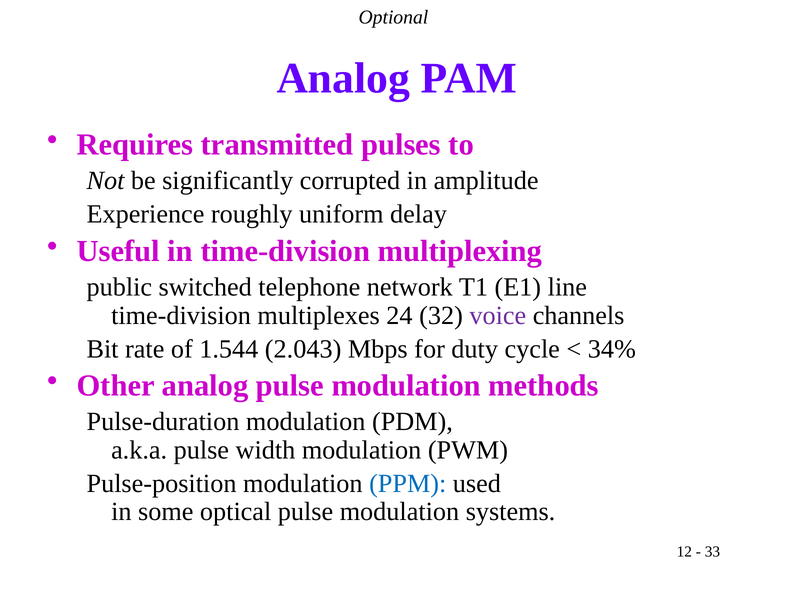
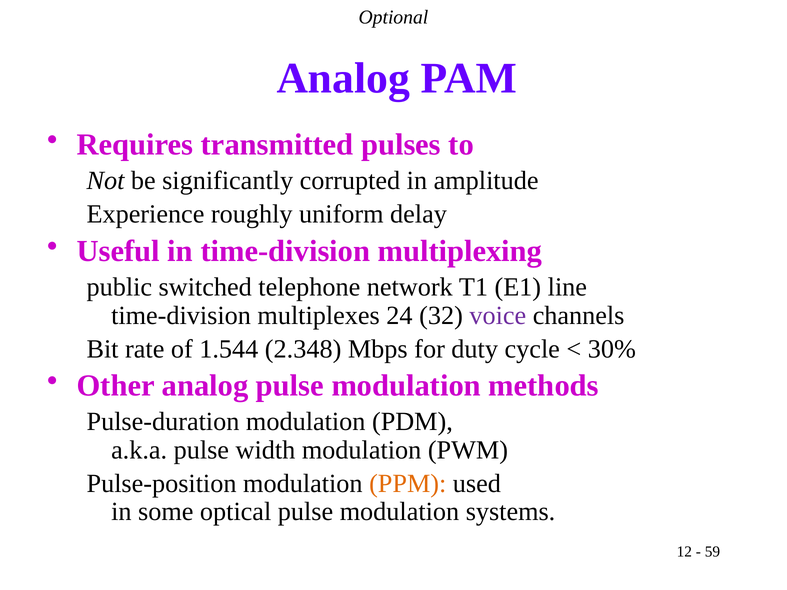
2.043: 2.043 -> 2.348 (303, 349)
34%: 34% -> 30% (612, 349)
PPM colour: blue -> orange (408, 484)
33: 33 -> 59 (712, 552)
